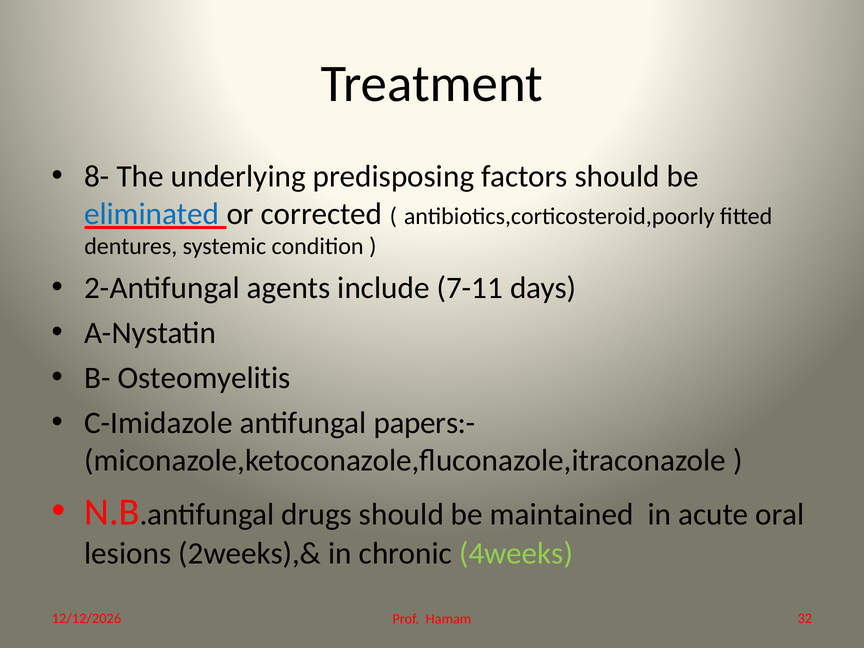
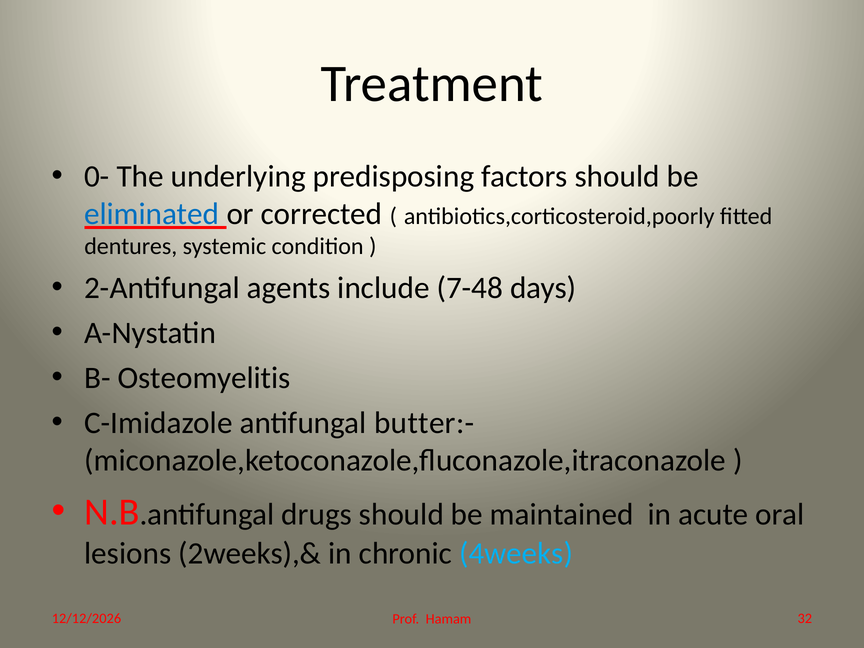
8-: 8- -> 0- (97, 176)
7-11: 7-11 -> 7-48 (470, 288)
papers:-: papers:- -> butter:- (424, 423)
4weeks colour: light green -> light blue (516, 553)
